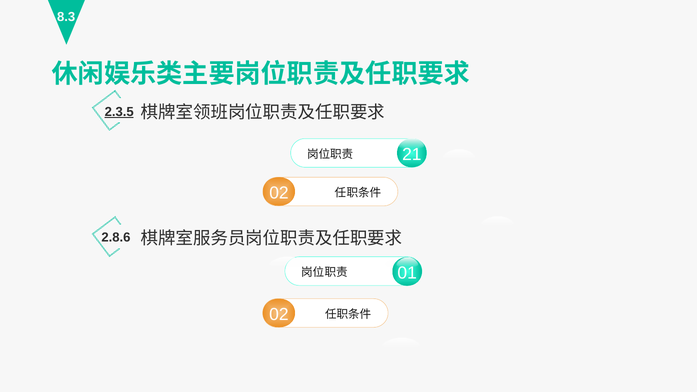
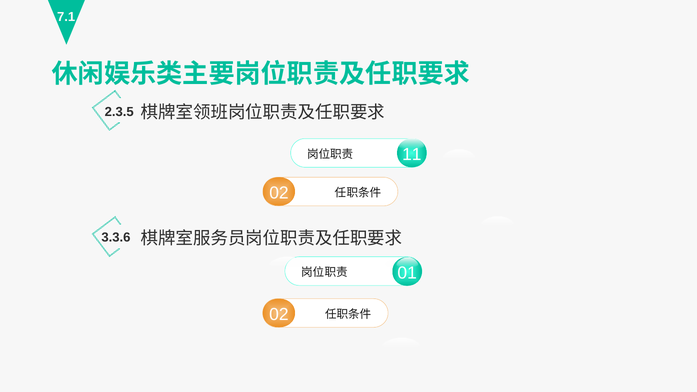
8.3: 8.3 -> 7.1 (66, 17)
2.3.5 underline: present -> none (119, 112)
21: 21 -> 11 (412, 154)
2.8.6: 2.8.6 -> 3.3.6 (116, 237)
